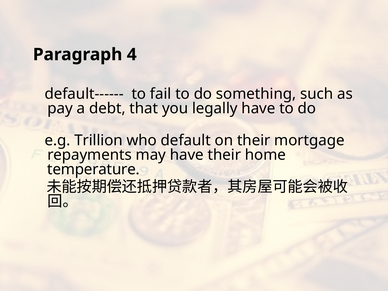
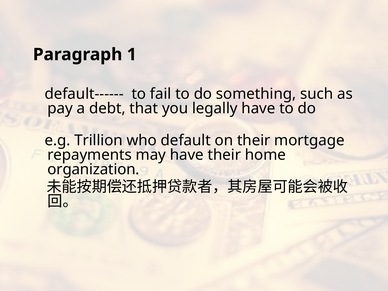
4: 4 -> 1 (132, 55)
temperature: temperature -> organization (93, 169)
